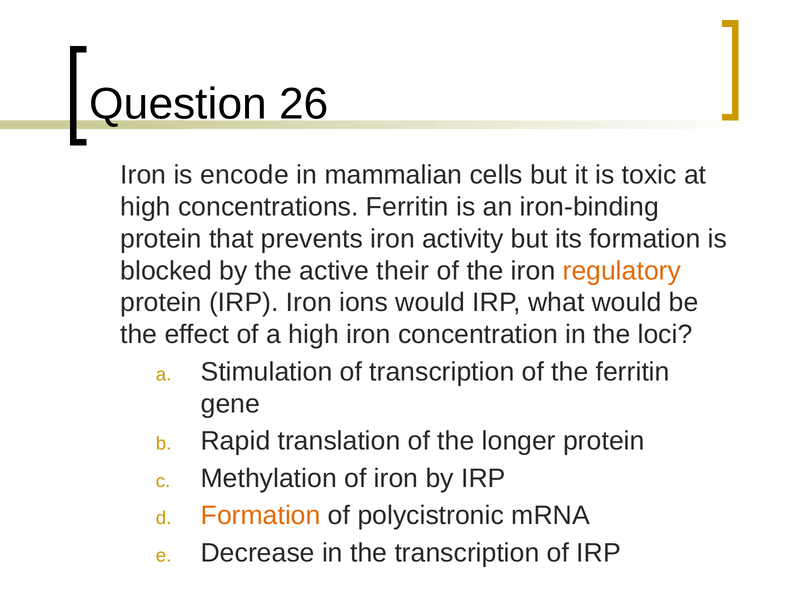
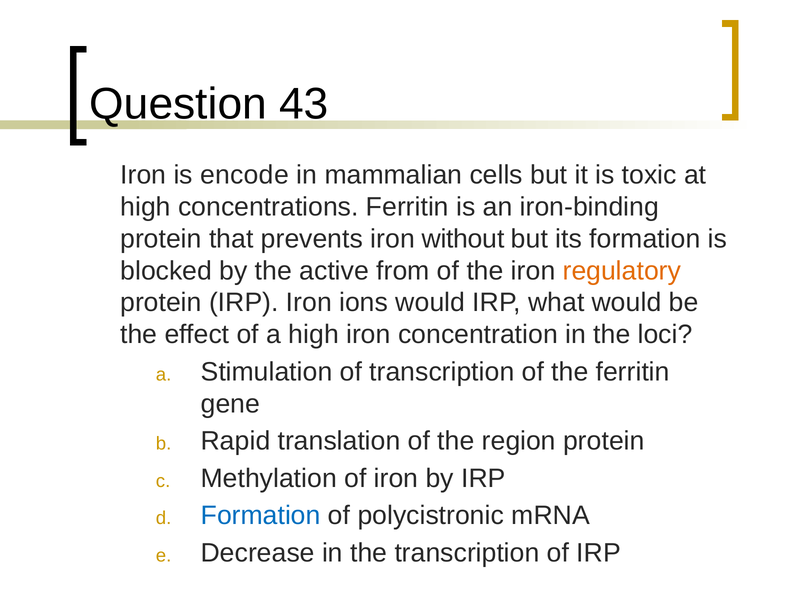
26: 26 -> 43 (304, 104)
activity: activity -> without (463, 239)
their: their -> from (403, 271)
longer: longer -> region (519, 441)
Formation colour: orange -> blue (261, 516)
